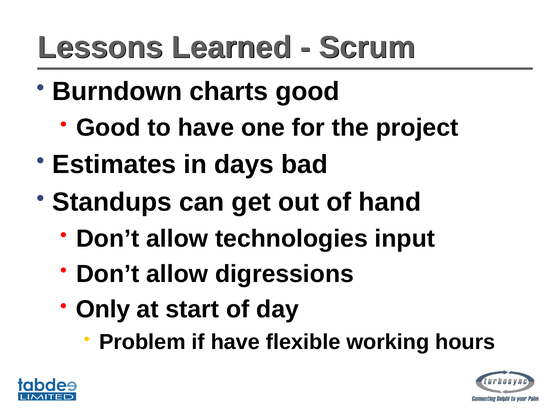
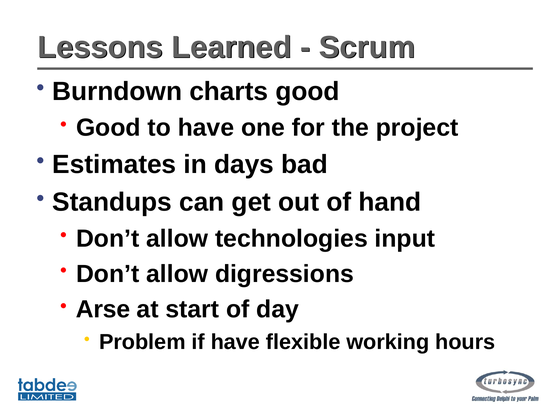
Only: Only -> Arse (103, 309)
